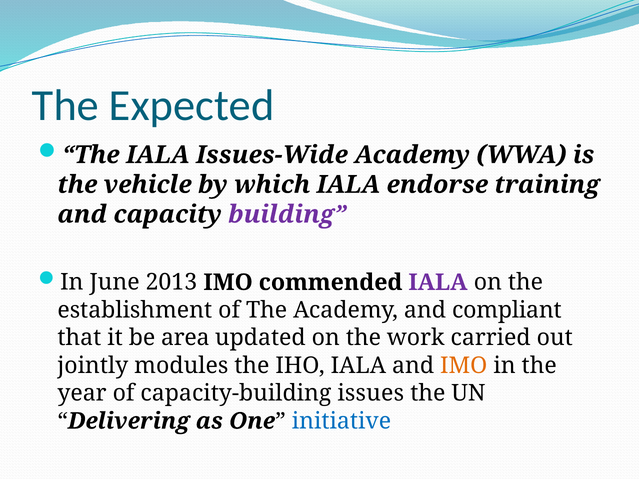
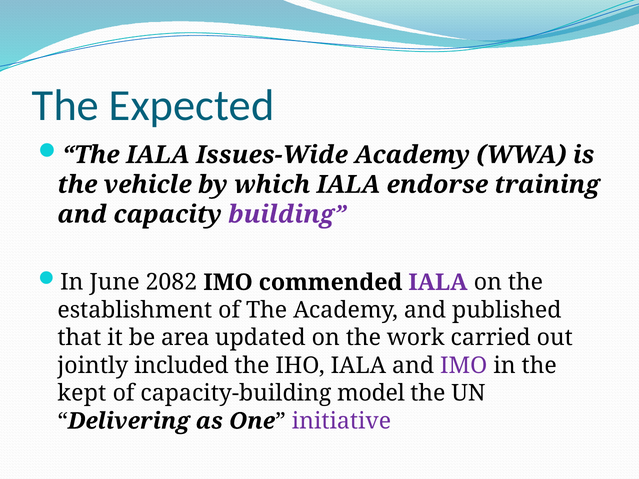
2013: 2013 -> 2082 (171, 283)
compliant: compliant -> published (507, 310)
modules: modules -> included (181, 366)
IMO colour: orange -> purple (464, 366)
year: year -> kept (82, 394)
issues: issues -> model (371, 394)
initiative colour: blue -> purple (341, 421)
